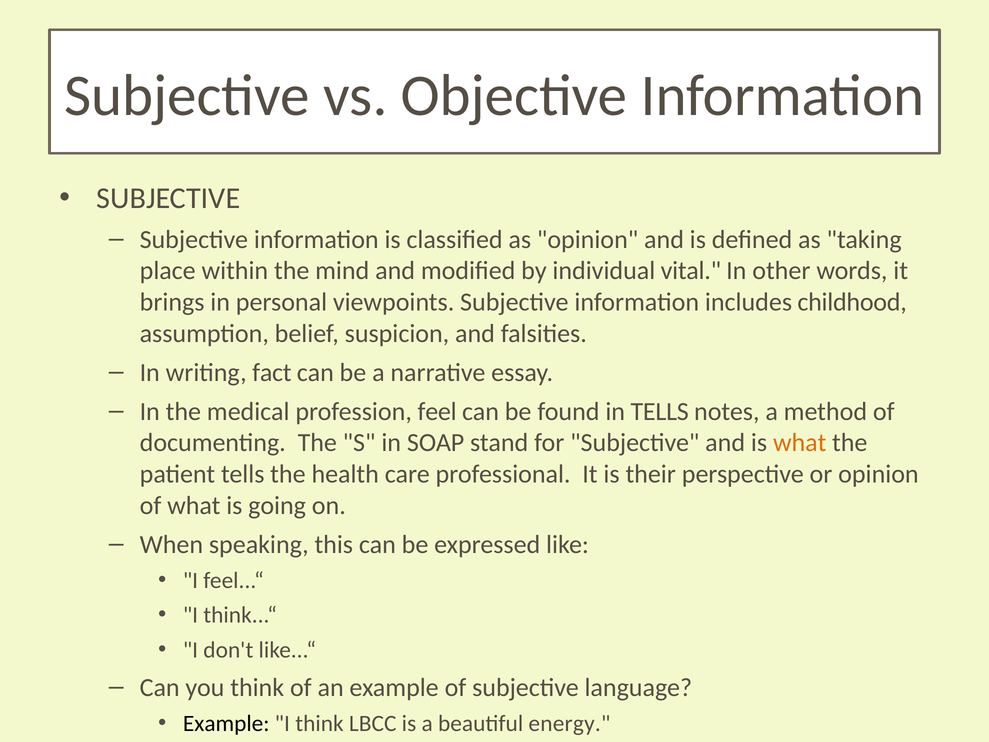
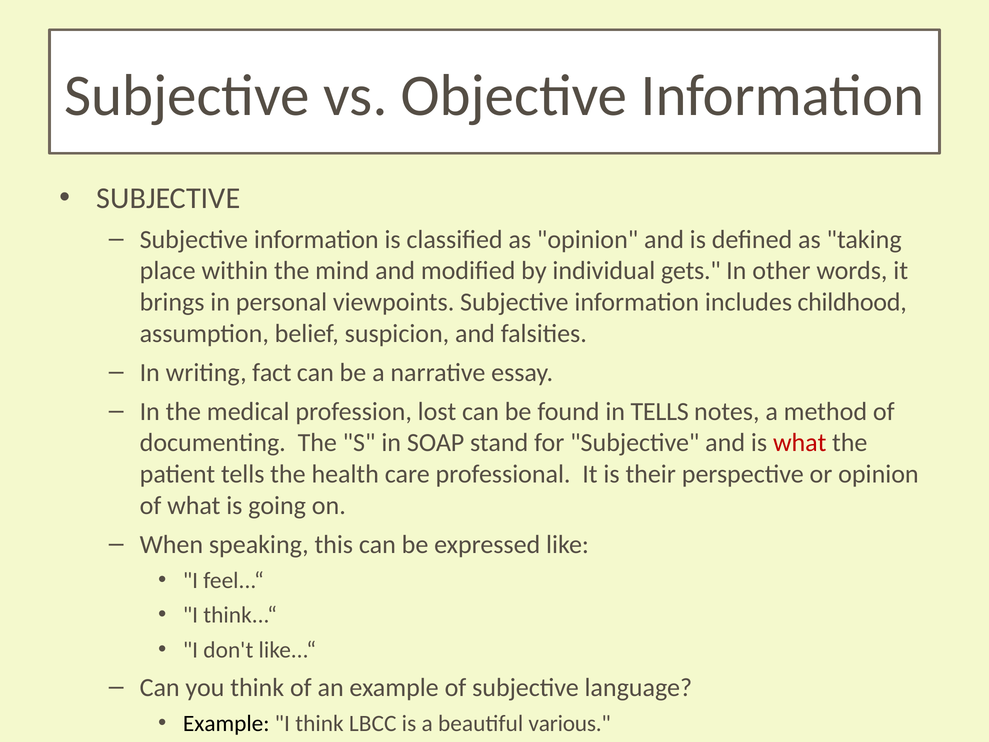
vital: vital -> gets (691, 271)
feel: feel -> lost (437, 411)
what colour: orange -> red (800, 443)
energy: energy -> various (570, 723)
